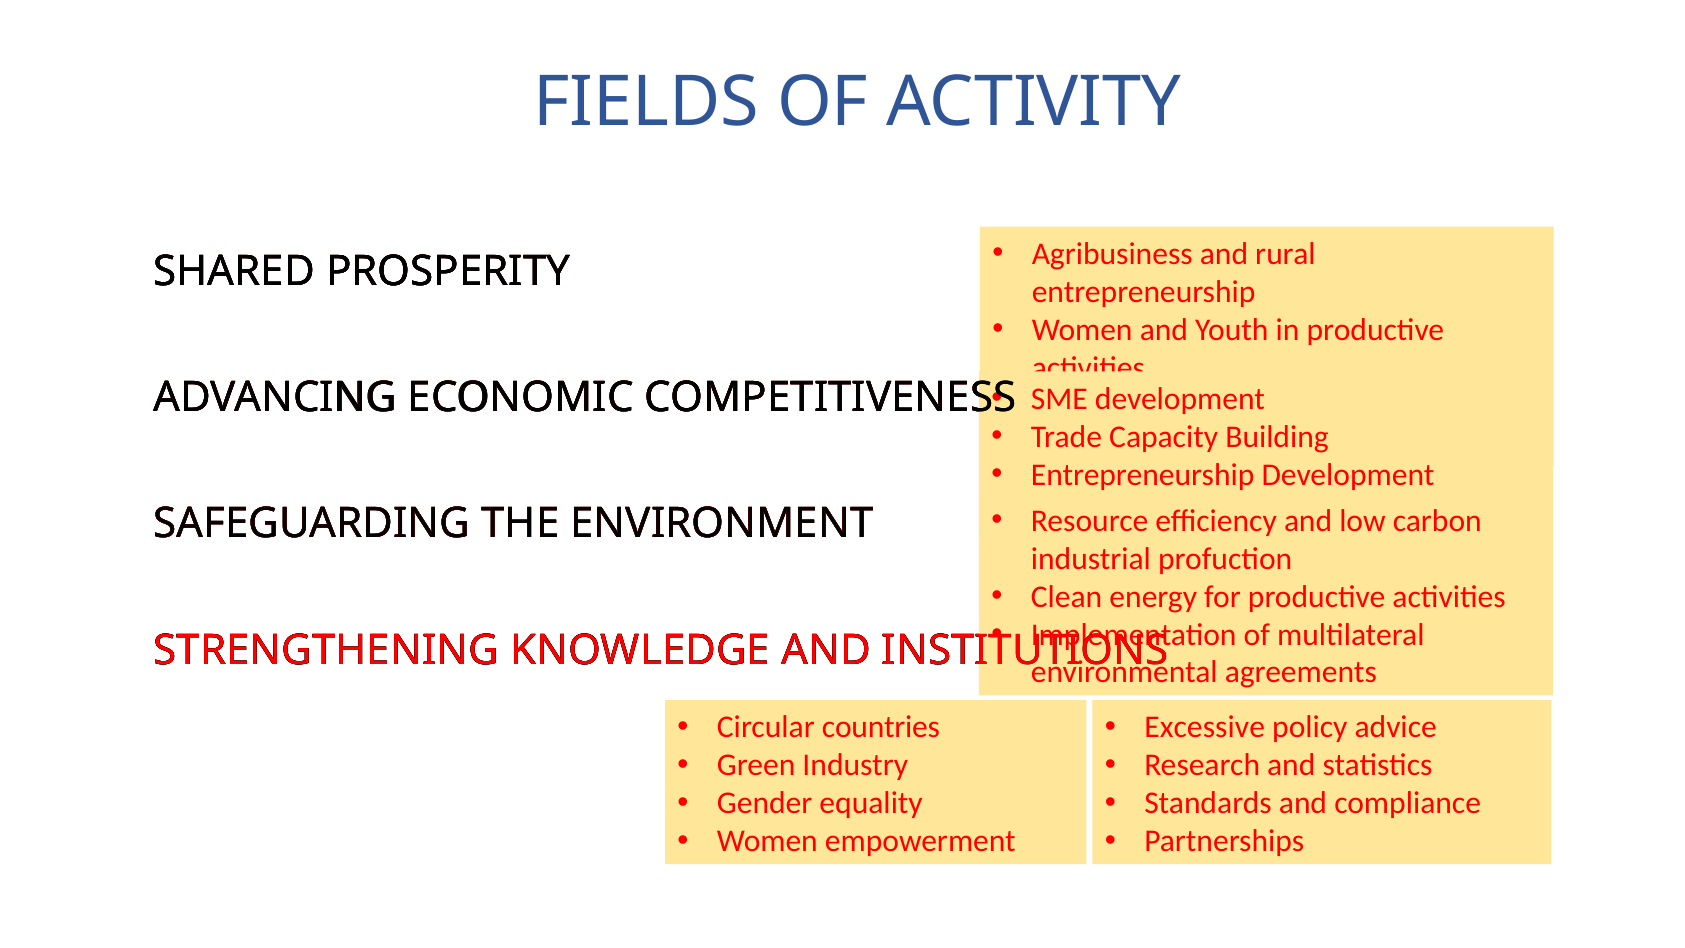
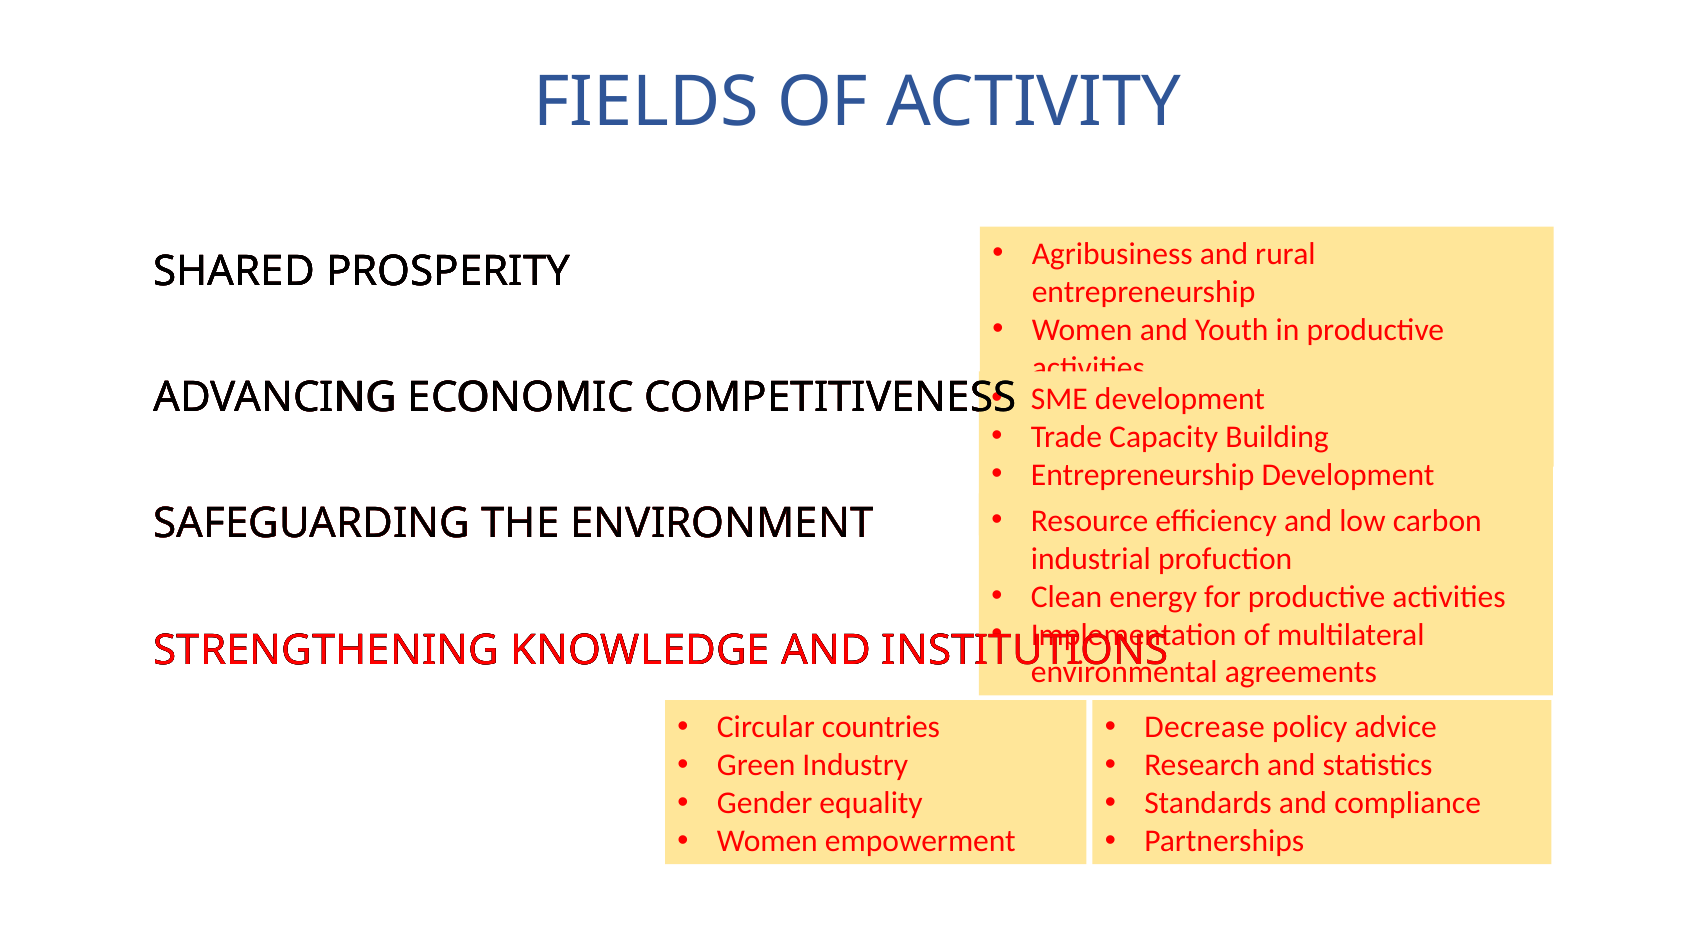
Excessive: Excessive -> Decrease (1205, 727)
